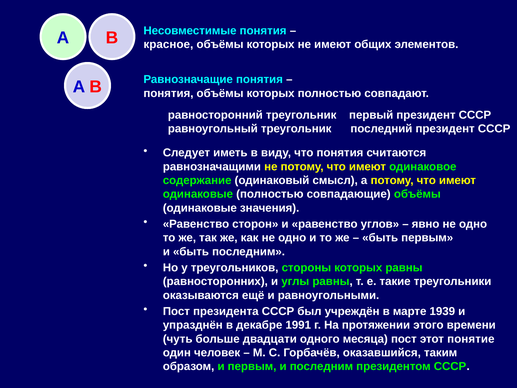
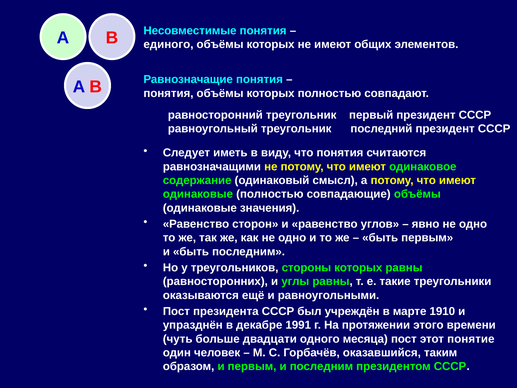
красное: красное -> единого (168, 44)
1939: 1939 -> 1910 (442, 311)
